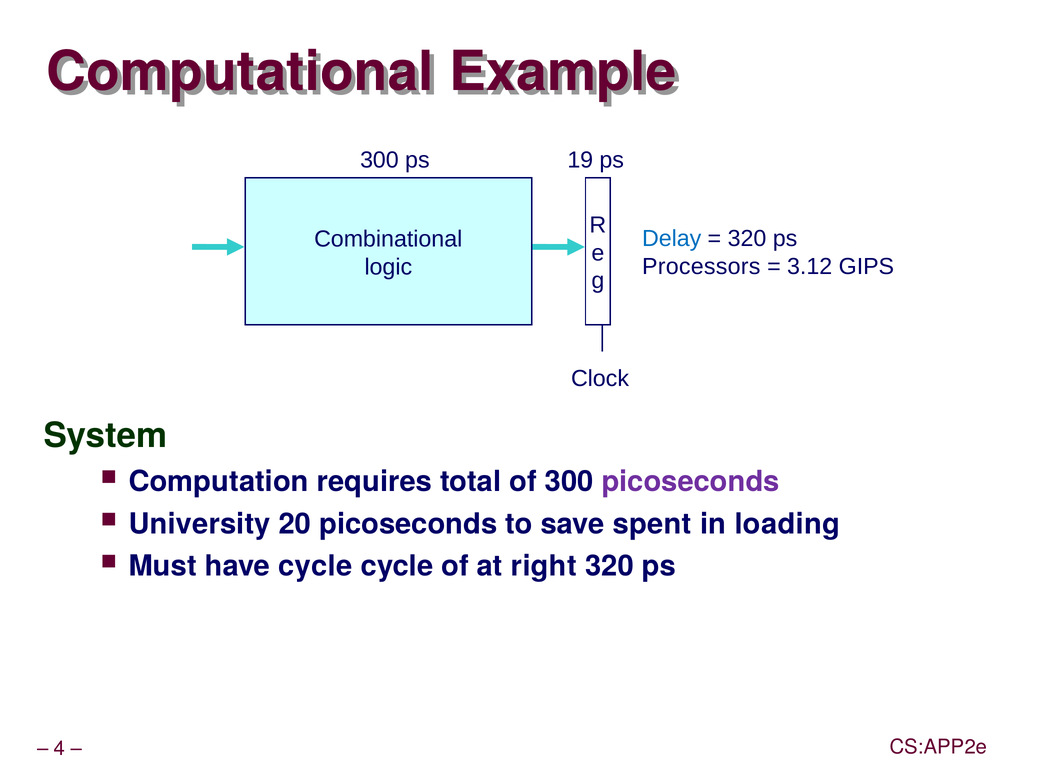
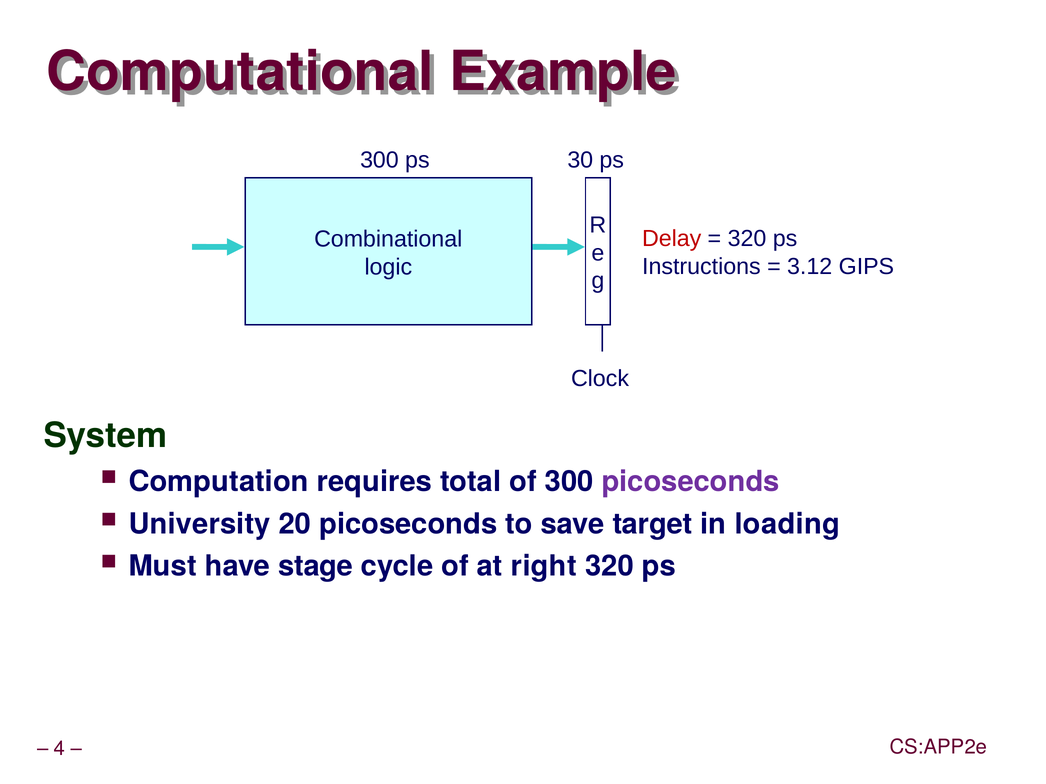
19: 19 -> 30 (580, 160)
Delay colour: blue -> red (672, 239)
Processors: Processors -> Instructions (701, 267)
spent: spent -> target (652, 524)
have cycle: cycle -> stage (316, 566)
